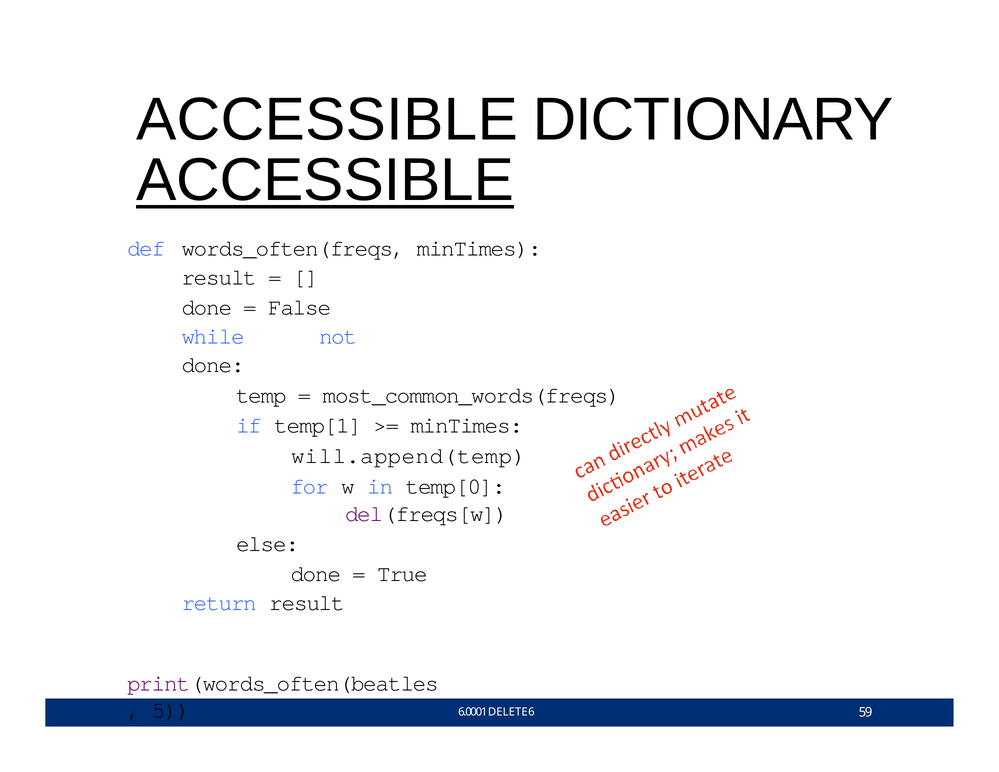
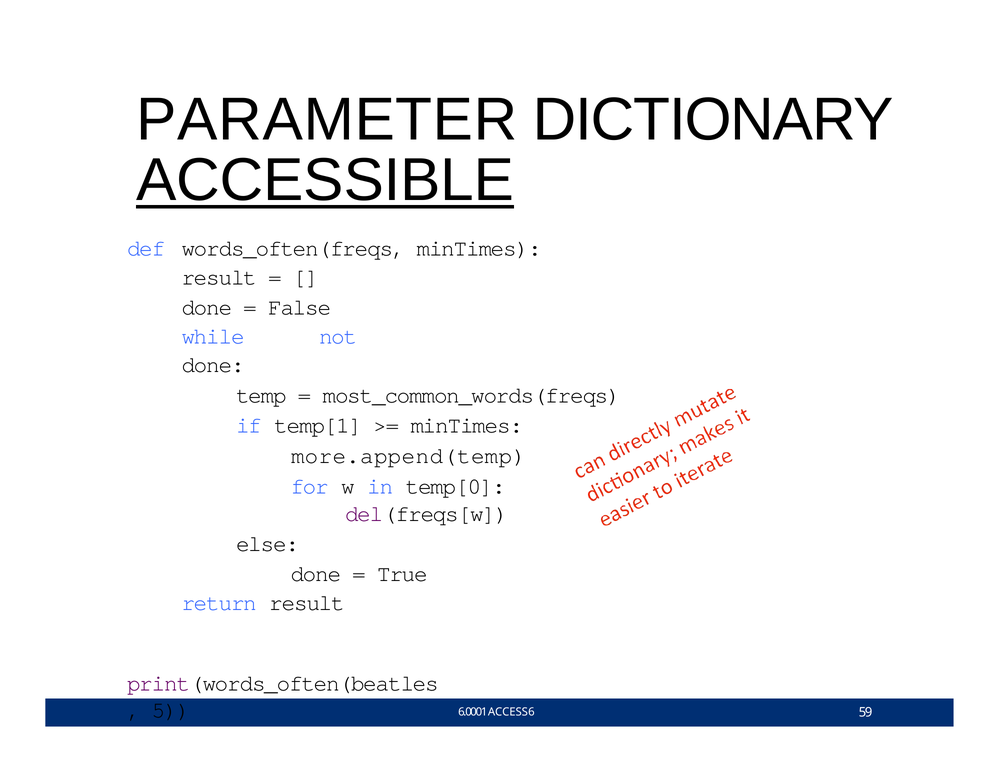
ACCESSIBLE: ACCESSIBLE -> PARAMETER (327, 120)
will.append(temp: will.append(temp -> more.append(temp (409, 456)
DELETE: DELETE -> ACCESS (508, 712)
